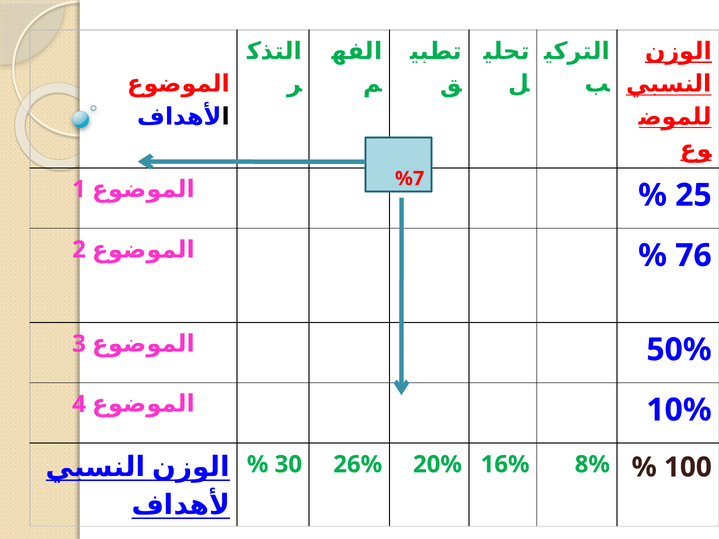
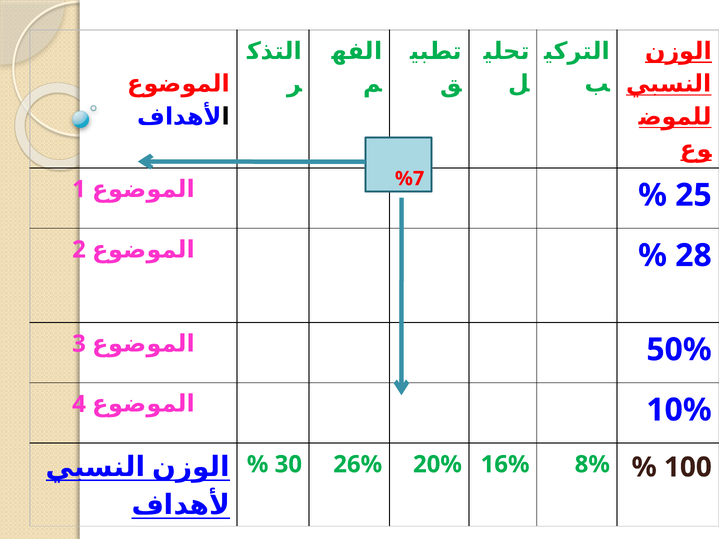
76: 76 -> 28 (693, 256)
